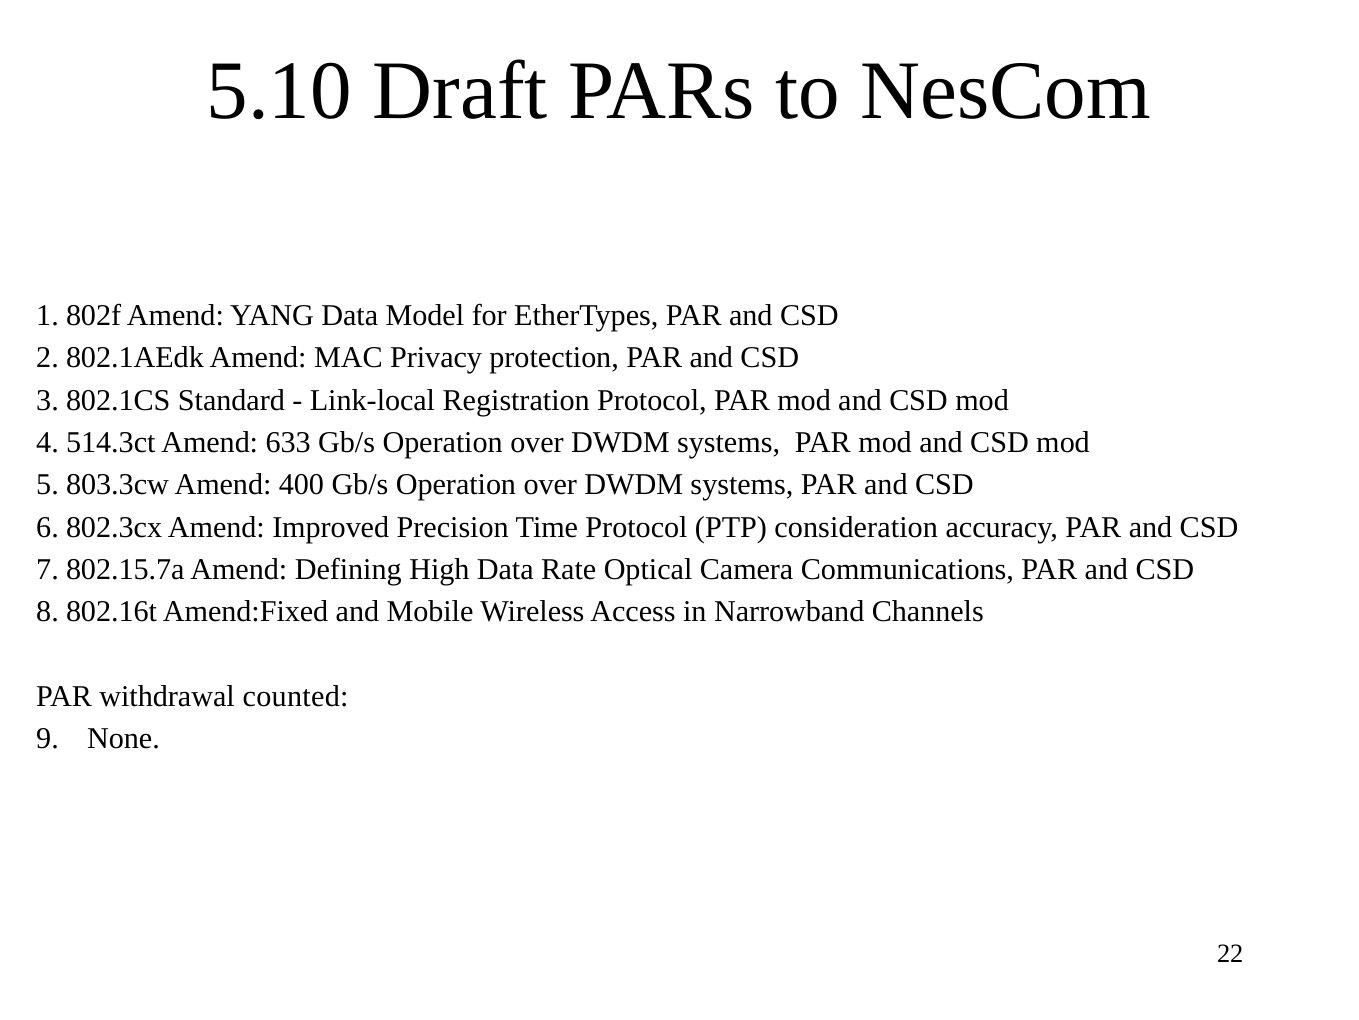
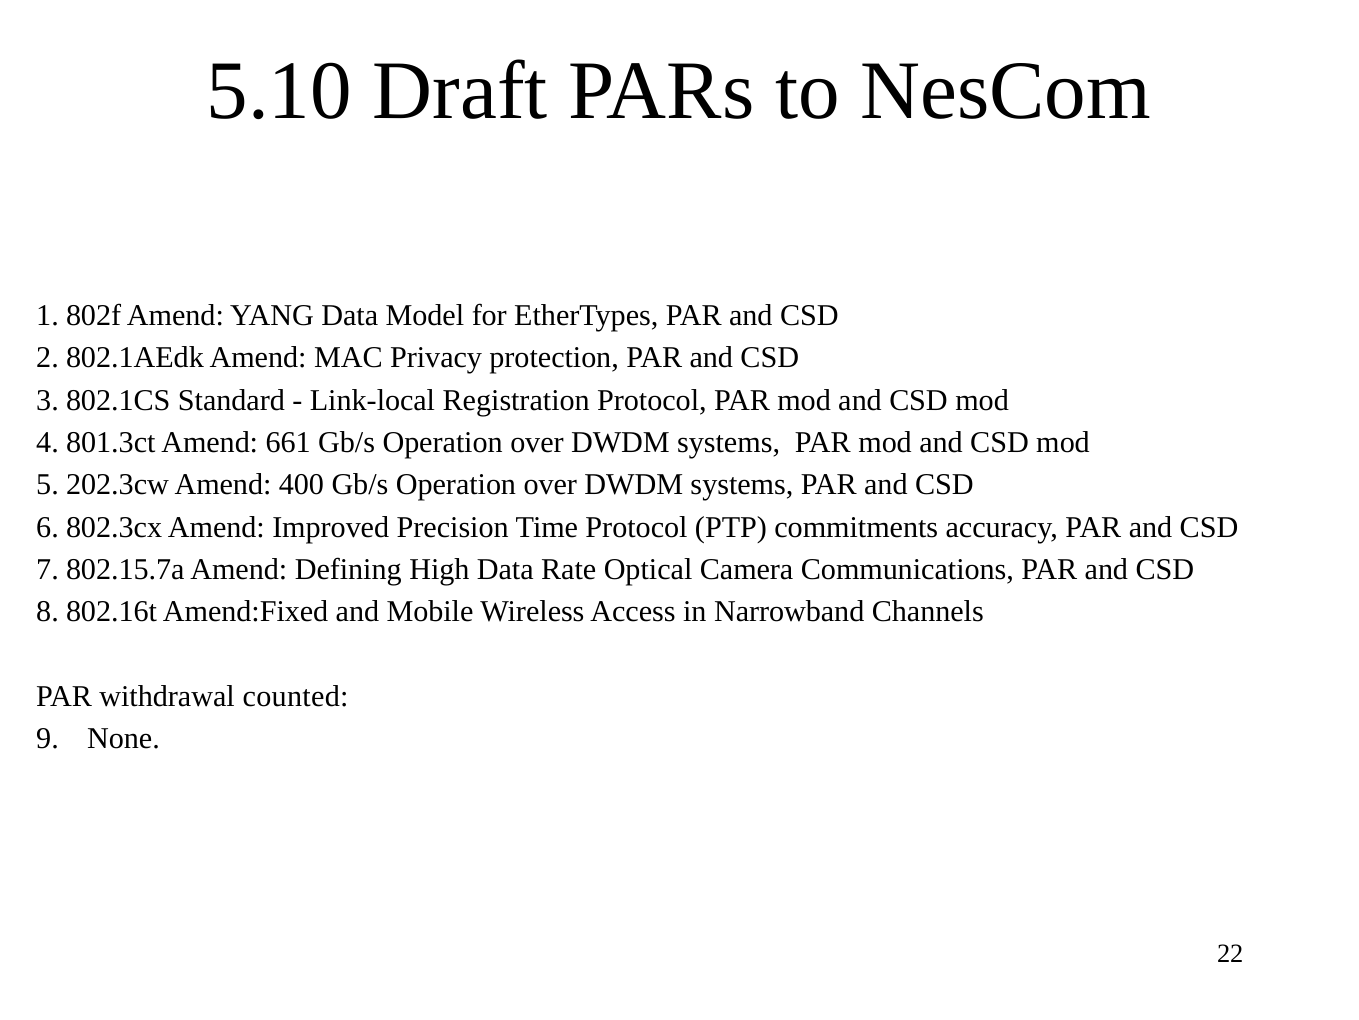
514.3ct: 514.3ct -> 801.3ct (111, 442)
633: 633 -> 661 (288, 442)
803.3cw: 803.3cw -> 202.3cw (117, 484)
consideration: consideration -> commitments (856, 527)
